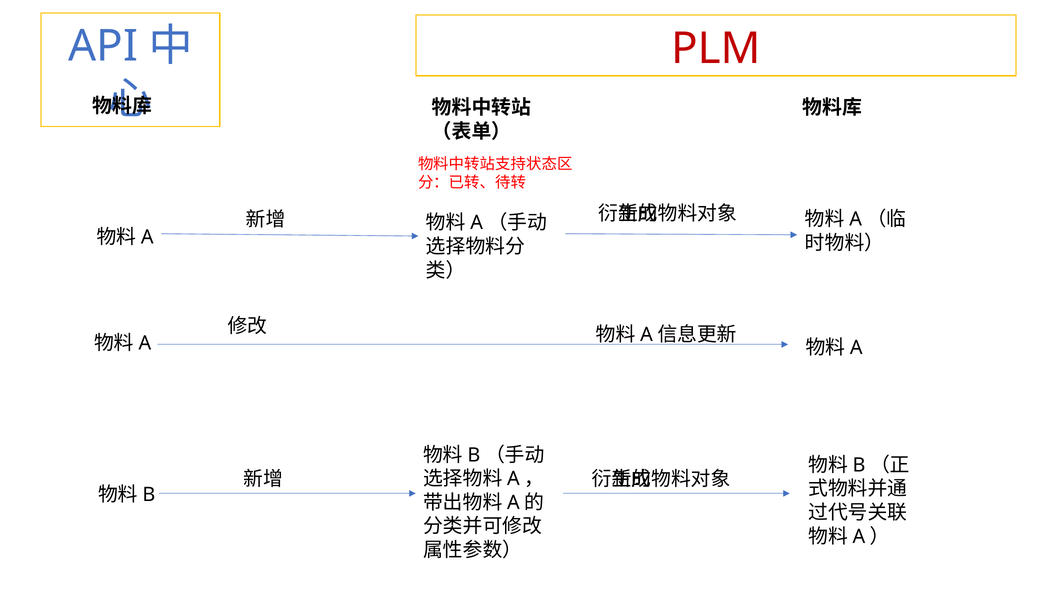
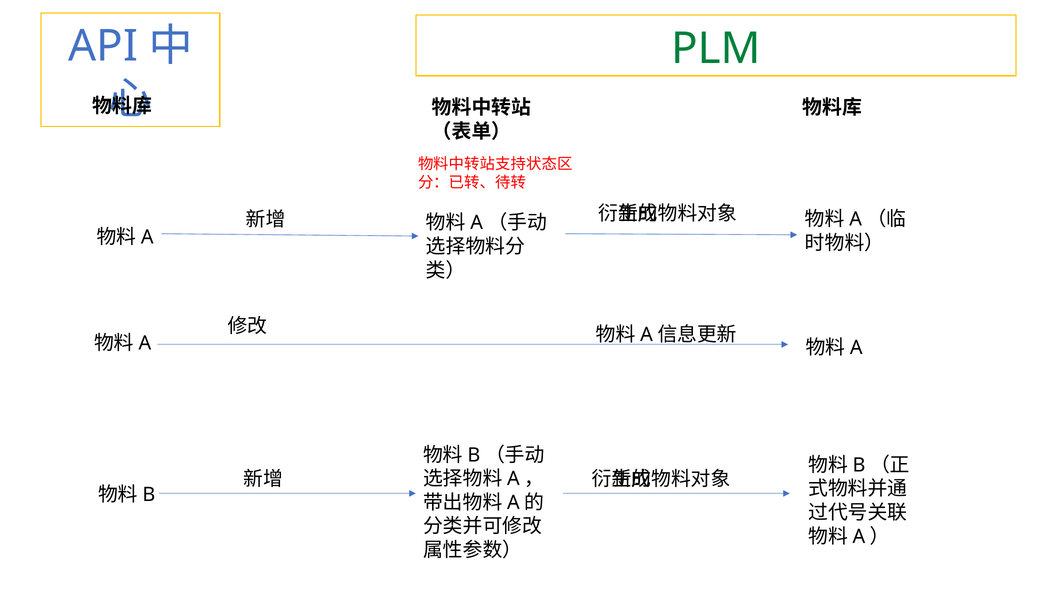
PLM colour: red -> green (716, 48)
